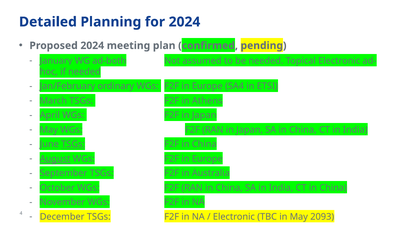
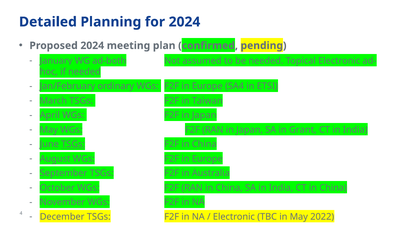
Athens: Athens -> Taiwan (207, 101)
SA in China: China -> Grant (303, 130)
August underline: present -> none (55, 159)
2093: 2093 -> 2022 (322, 217)
